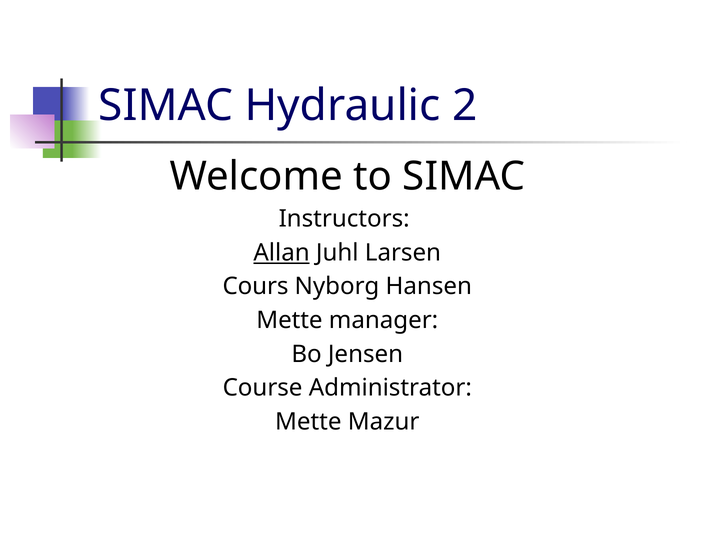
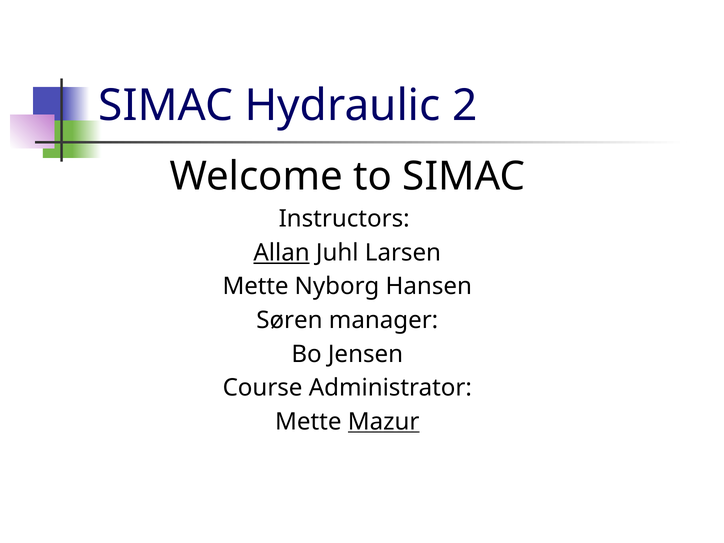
Cours: Cours -> Mette (256, 287)
Mette: Mette -> Søren (289, 320)
Mazur underline: none -> present (384, 422)
